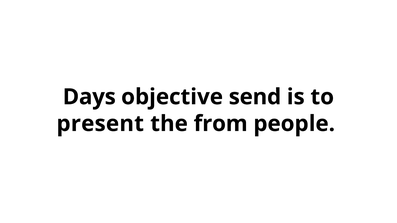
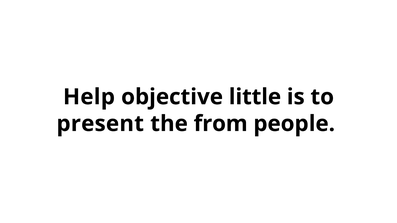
Days: Days -> Help (89, 97)
send: send -> little (255, 97)
